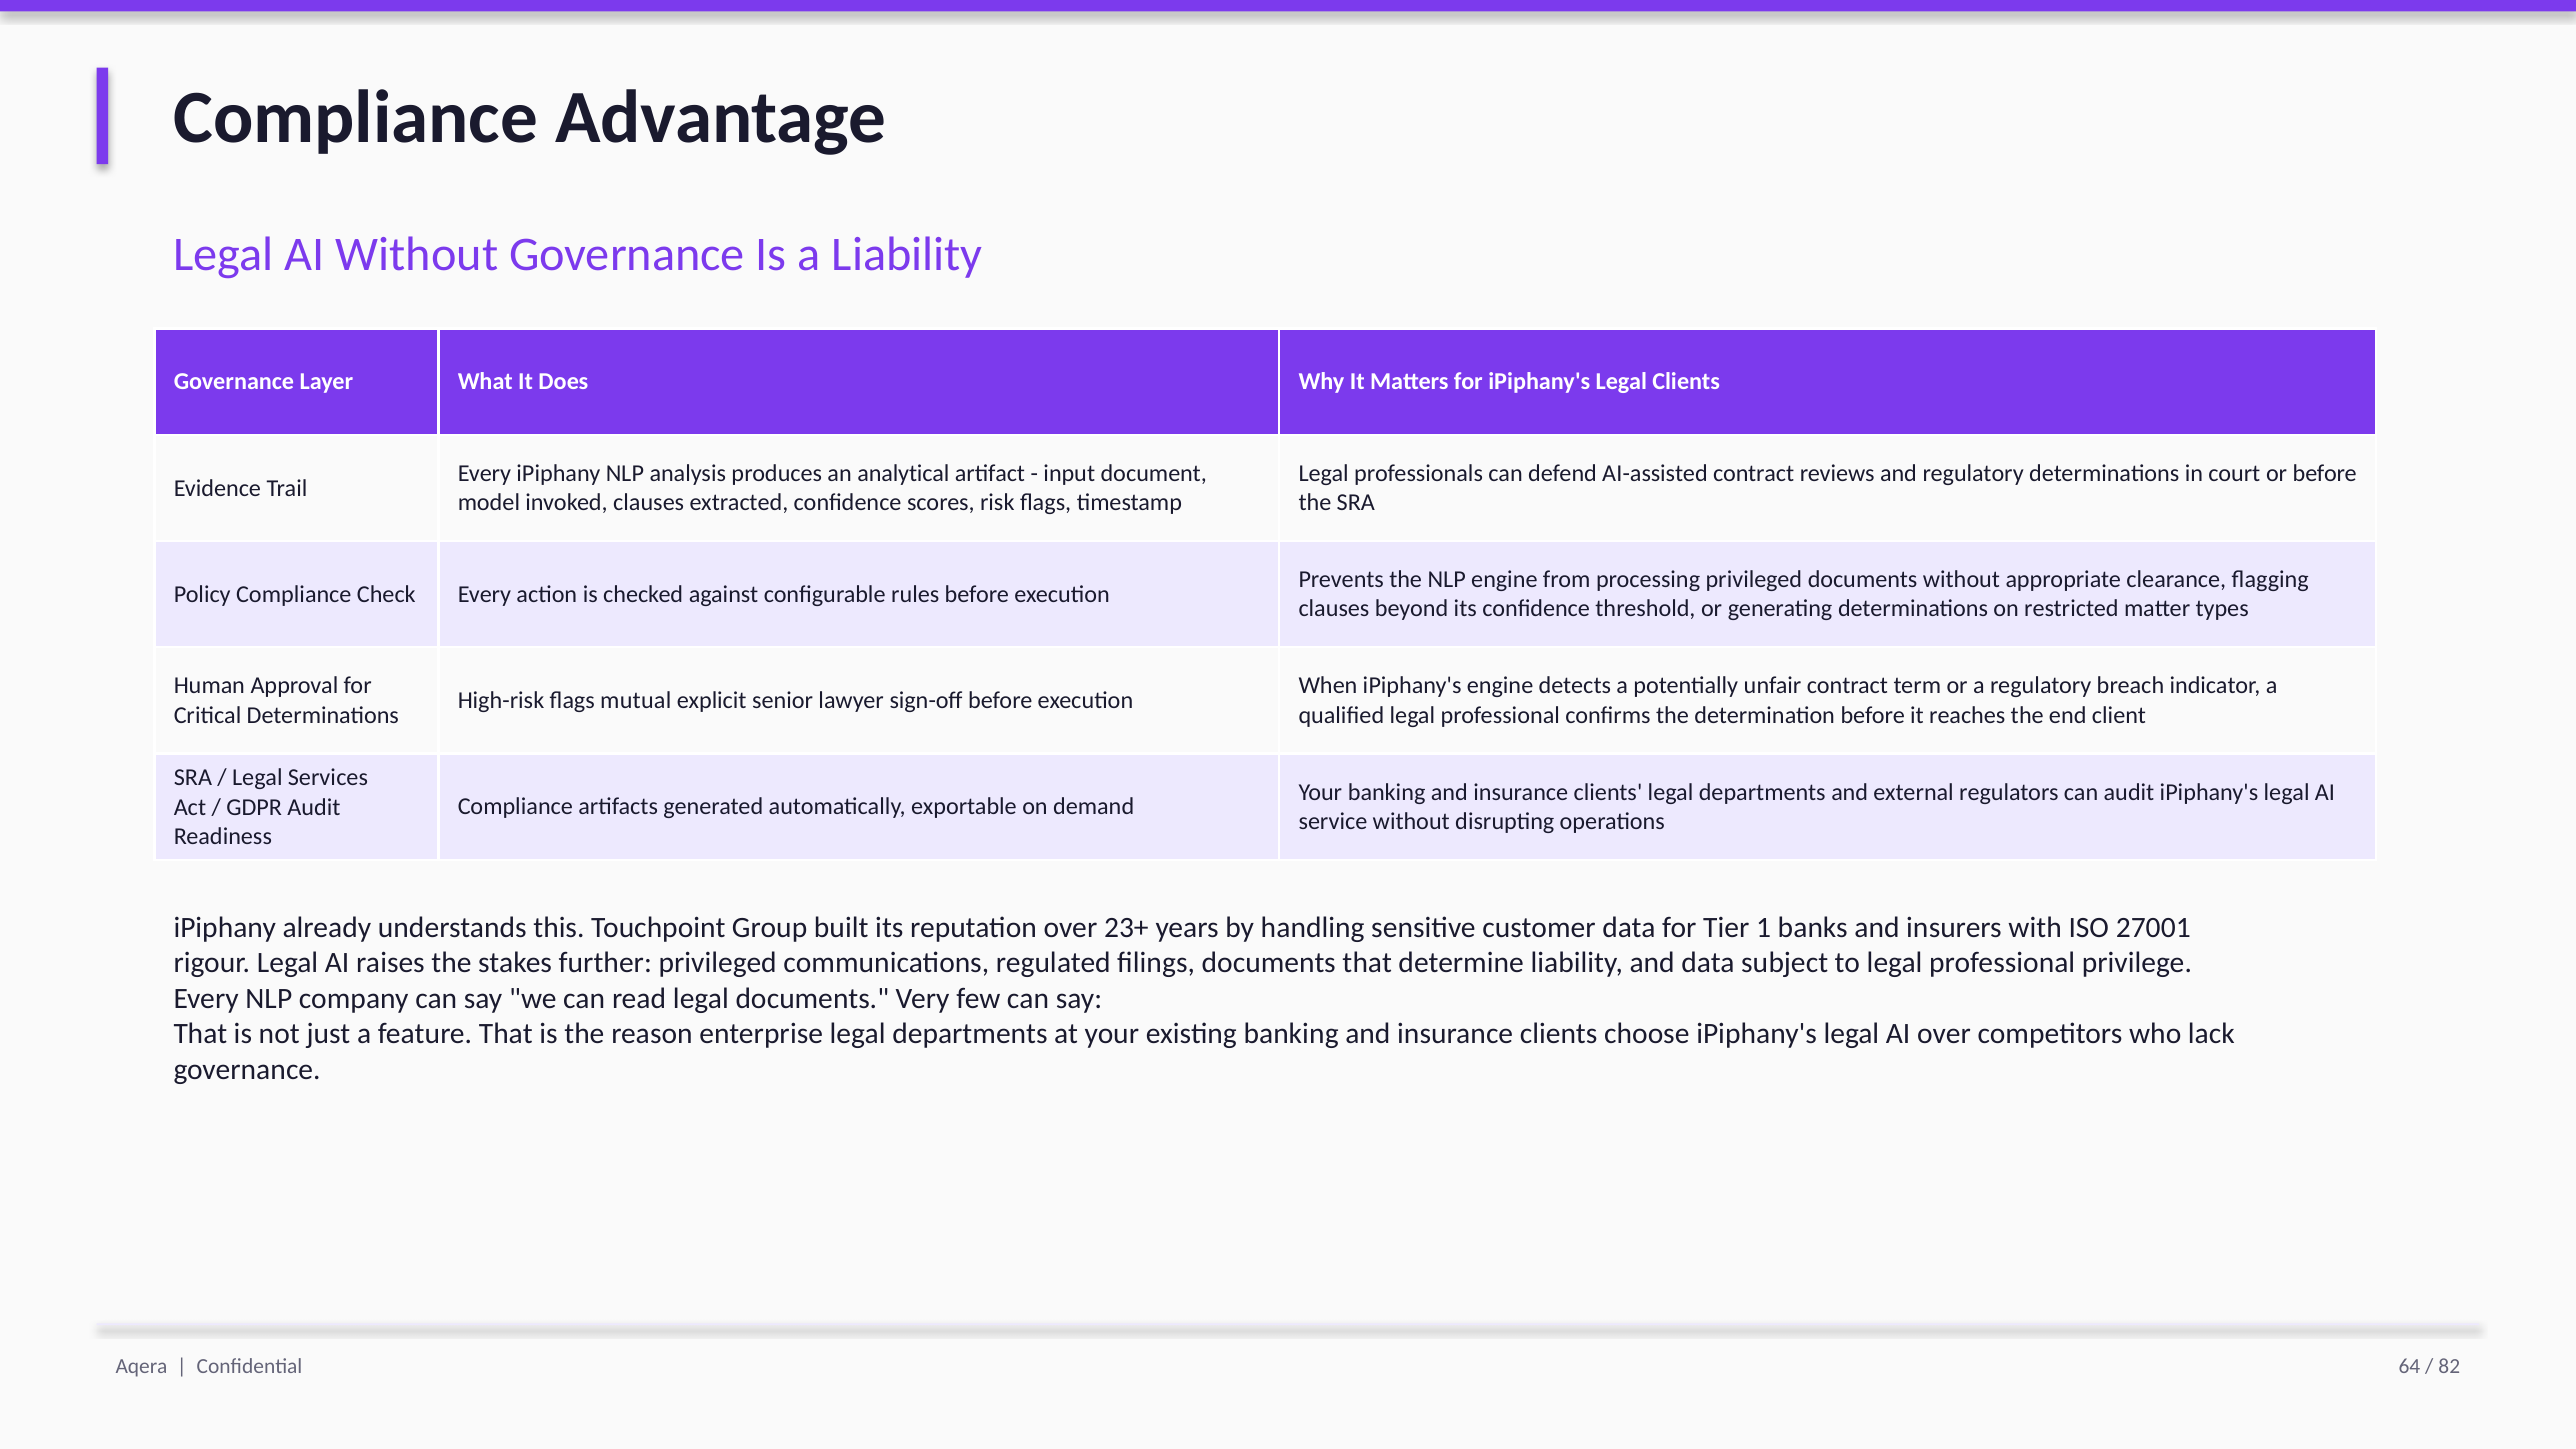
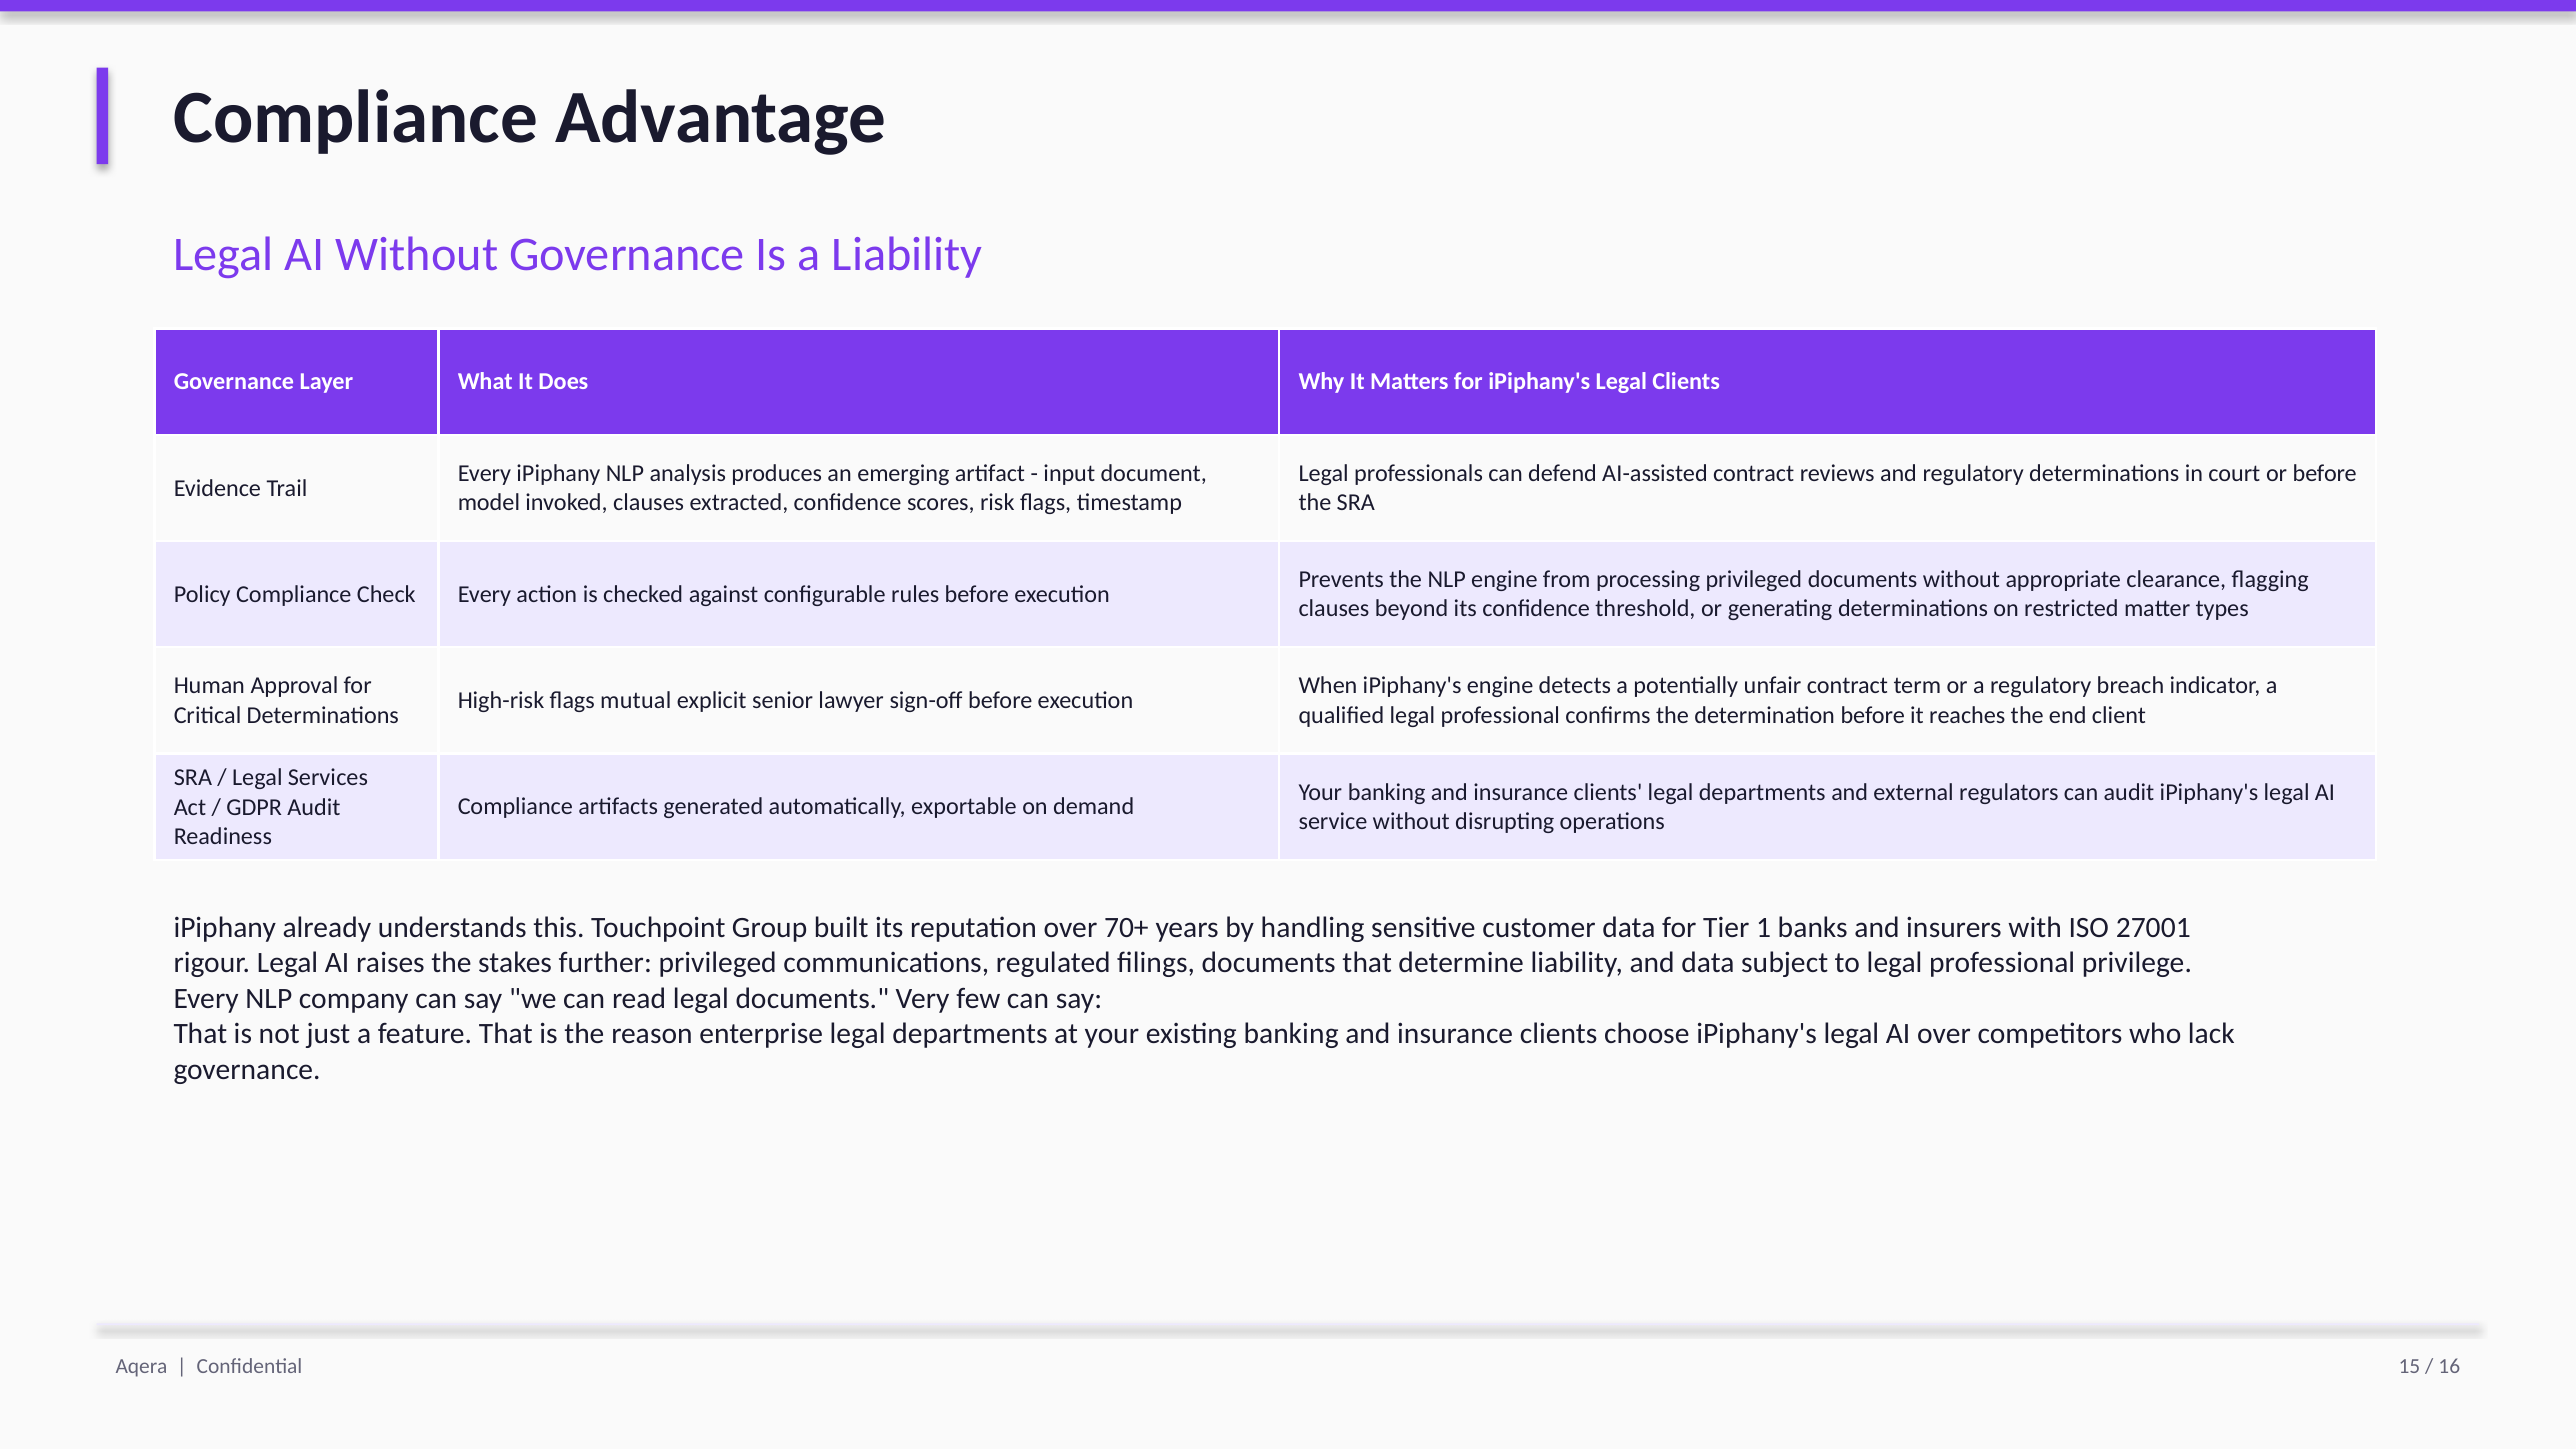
analytical: analytical -> emerging (903, 473)
23+: 23+ -> 70+ (1126, 928)
64: 64 -> 15 (2409, 1367)
82: 82 -> 16 (2449, 1367)
